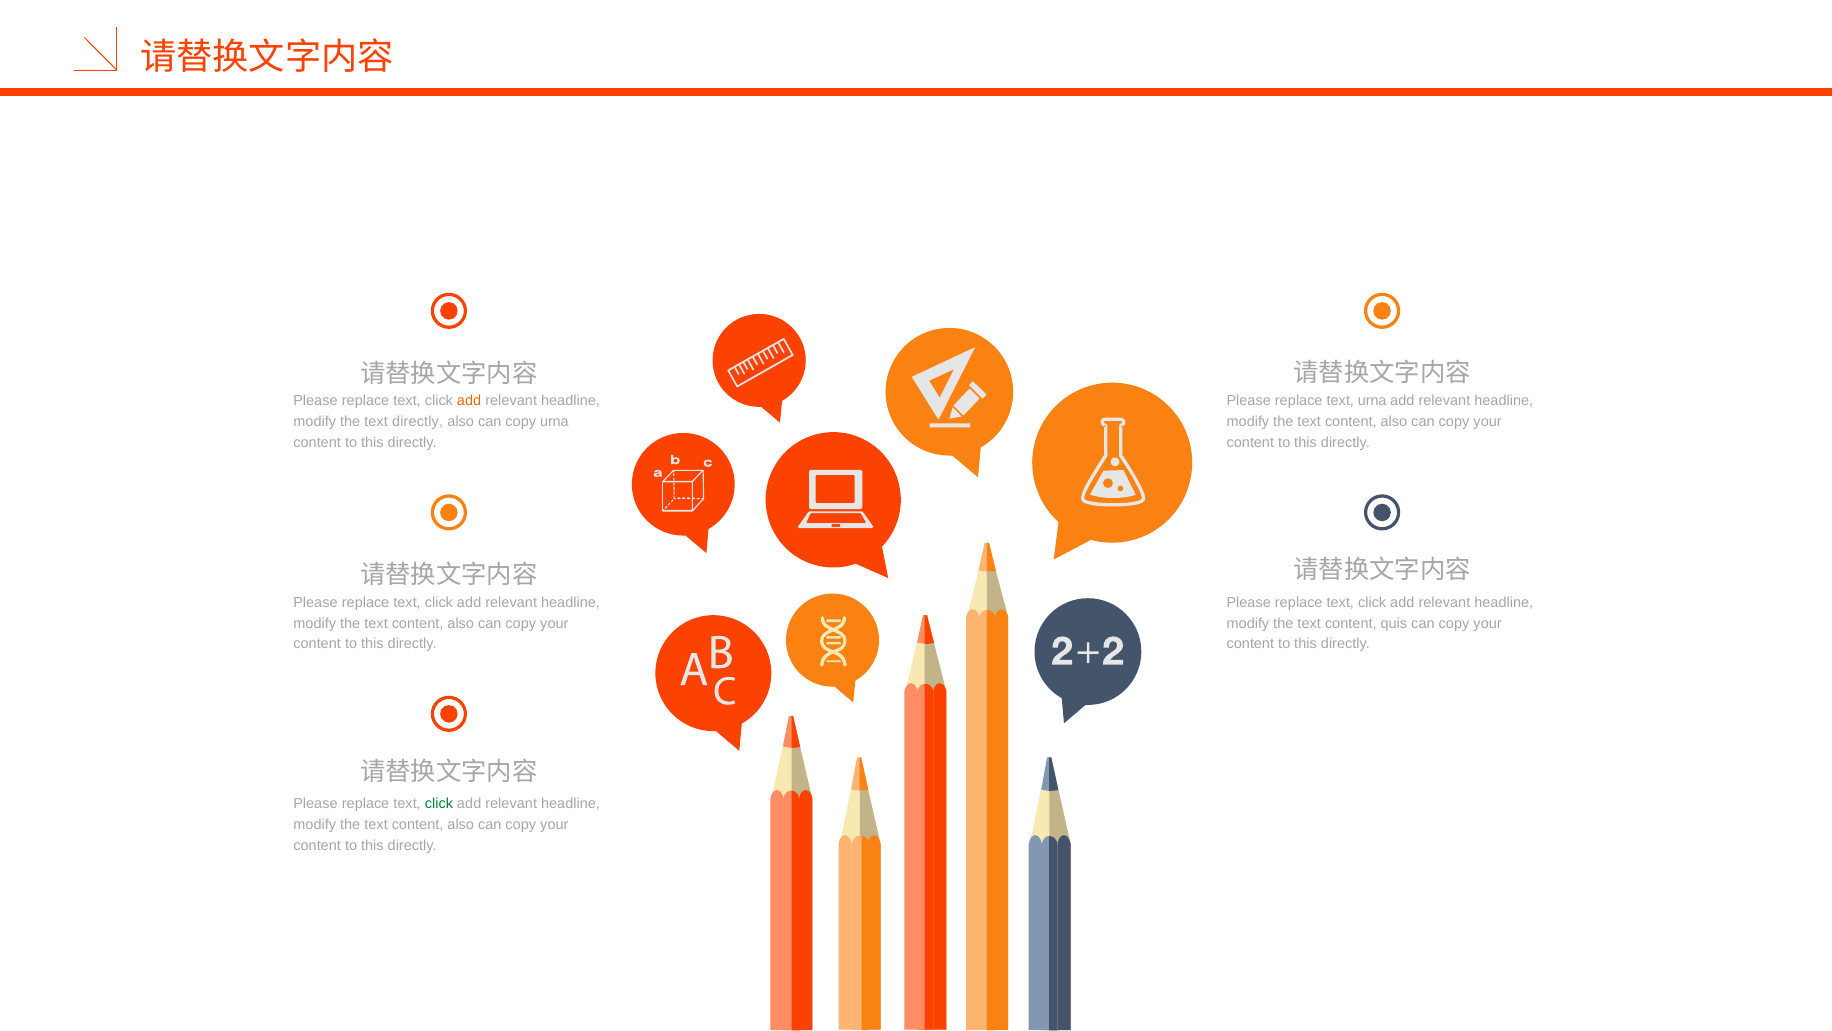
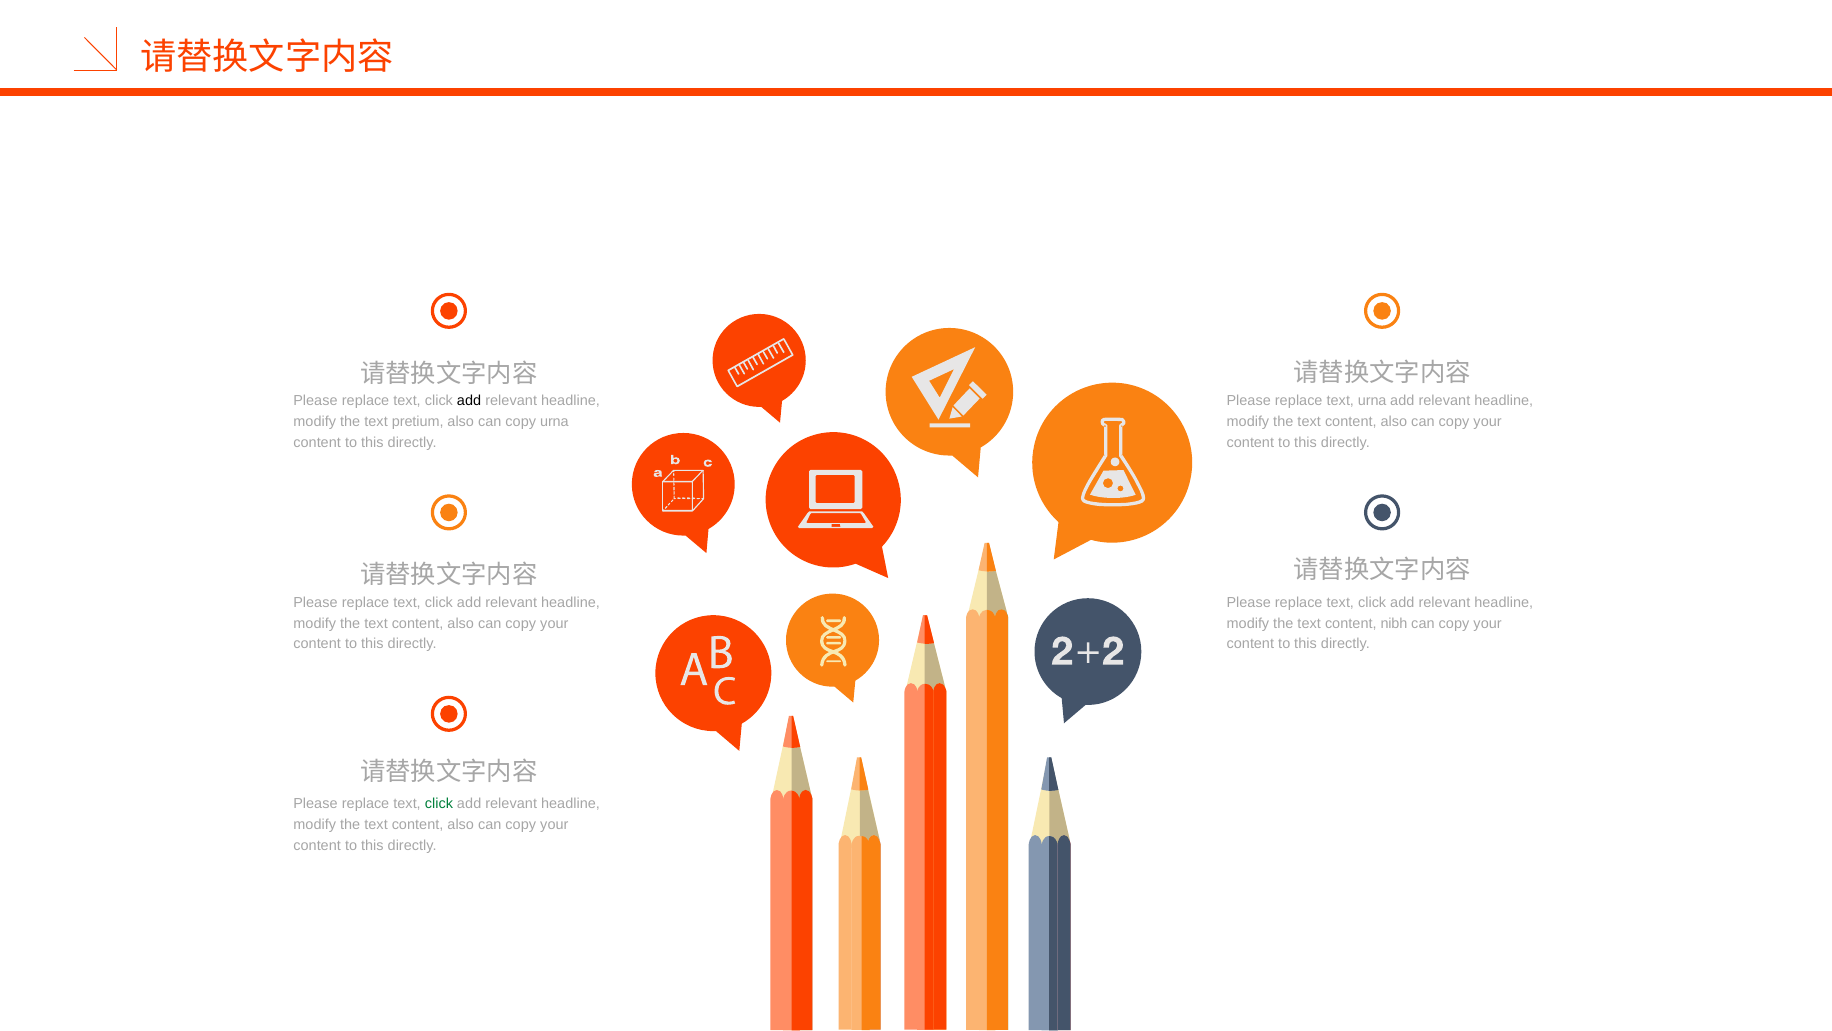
add colour: orange -> black (469, 401)
text directly: directly -> pretium (418, 422)
quis: quis -> nibh (1394, 623)
